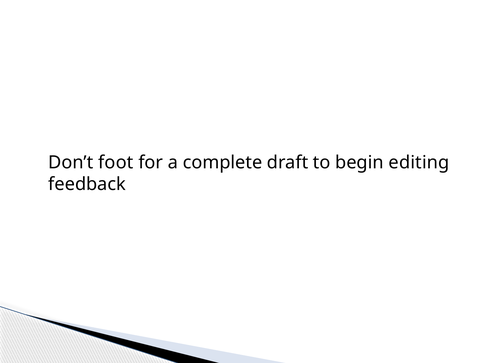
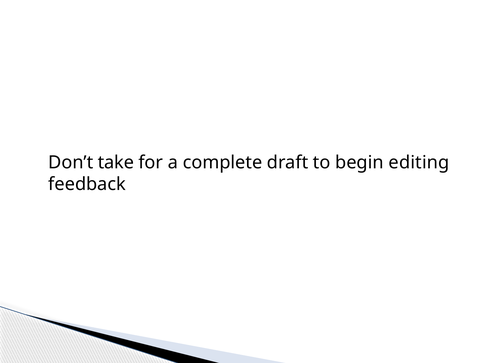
foot: foot -> take (116, 162)
